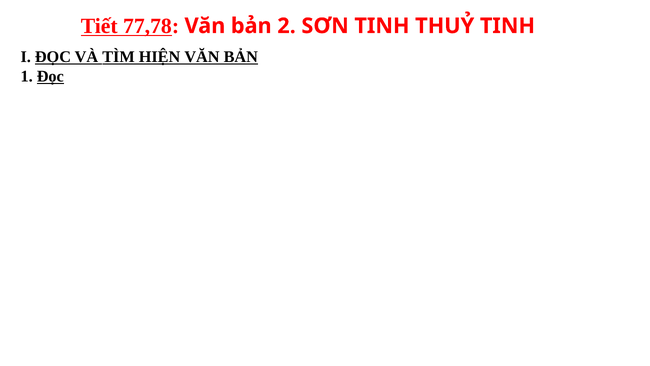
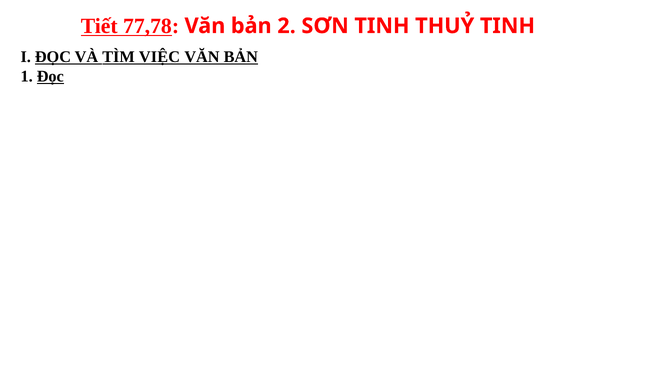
HIỆN: HIỆN -> VIỆC (159, 57)
